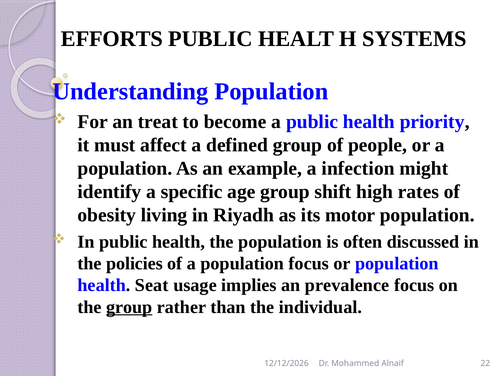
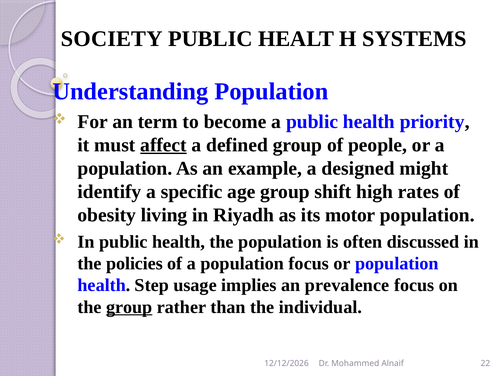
EFFORTS: EFFORTS -> SOCIETY (112, 39)
treat: treat -> term (158, 122)
affect underline: none -> present (164, 145)
infection: infection -> designed (358, 169)
Seat: Seat -> Step (152, 286)
